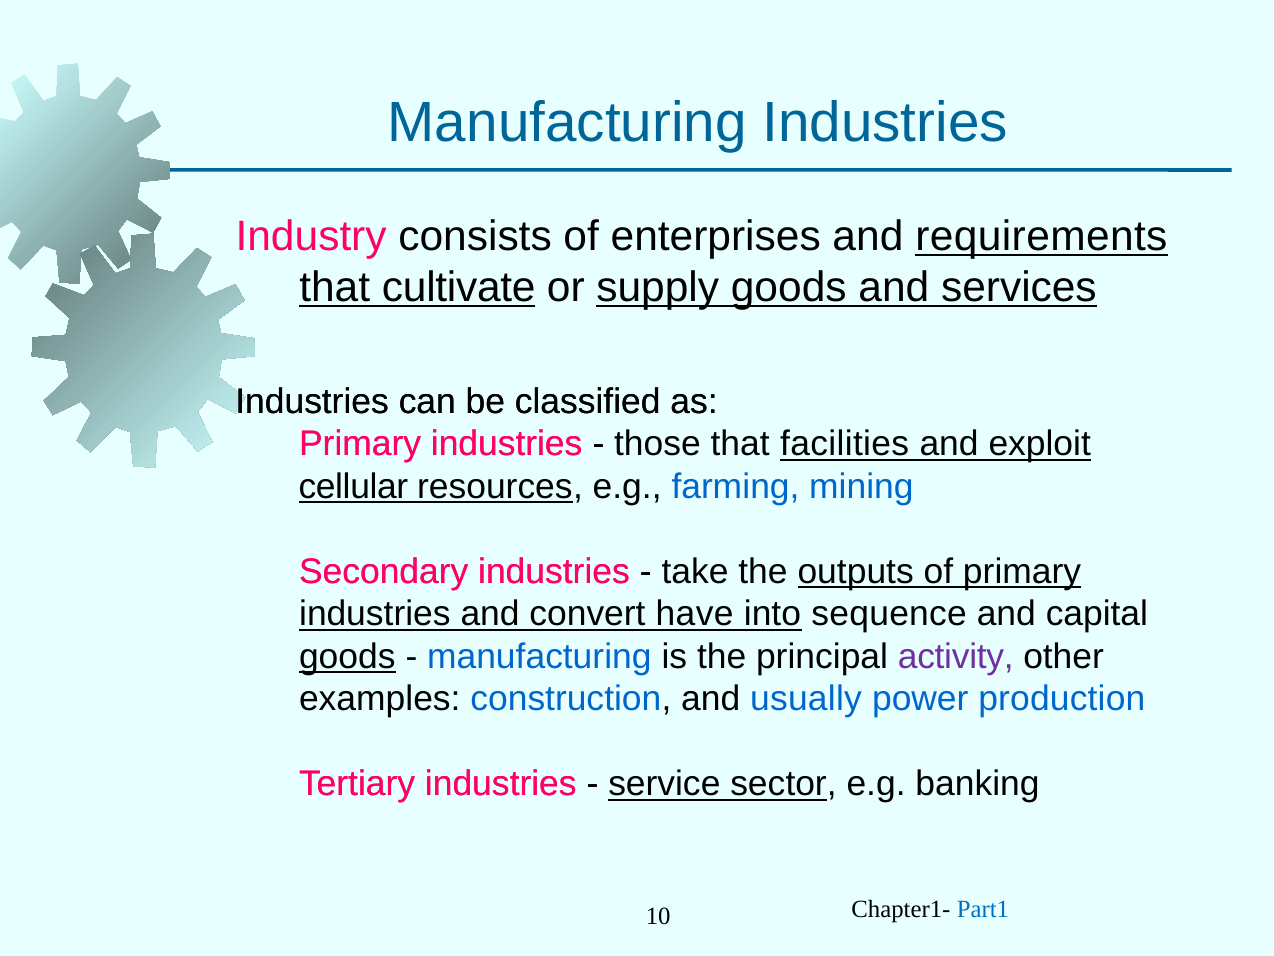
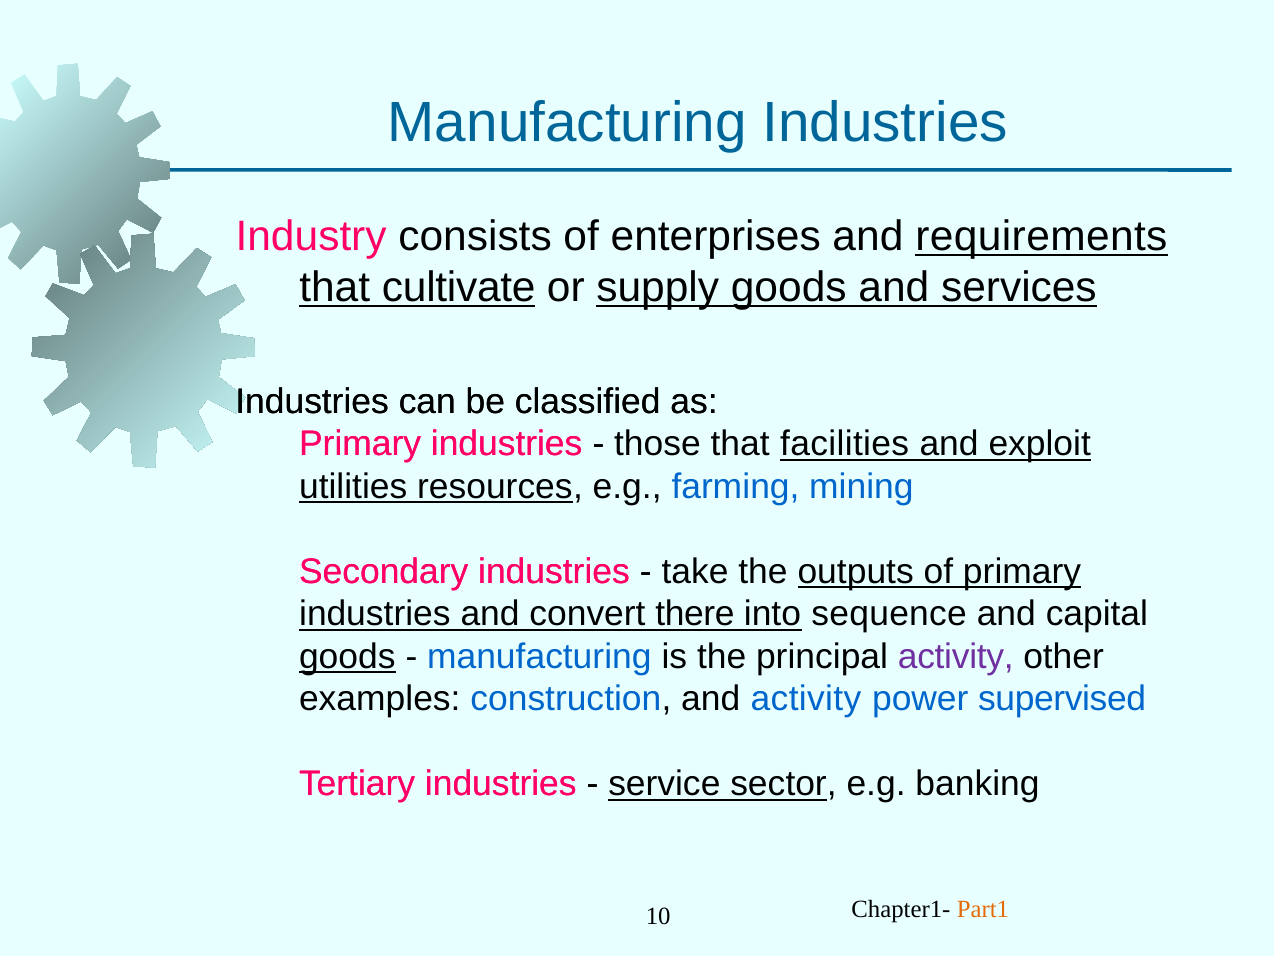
cellular: cellular -> utilities (353, 486)
have: have -> there (695, 614)
and usually: usually -> activity (806, 699)
production: production -> supervised (1062, 699)
Part1 colour: blue -> orange (983, 909)
